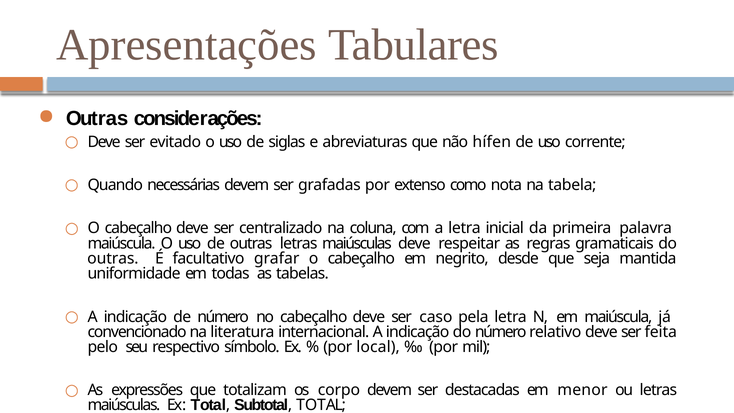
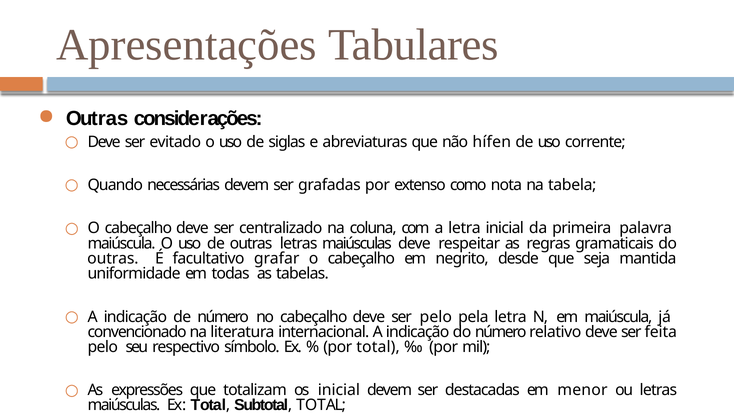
ser caso: caso -> pelo (436, 317)
por local: local -> total (378, 347)
os corpo: corpo -> inicial (339, 390)
